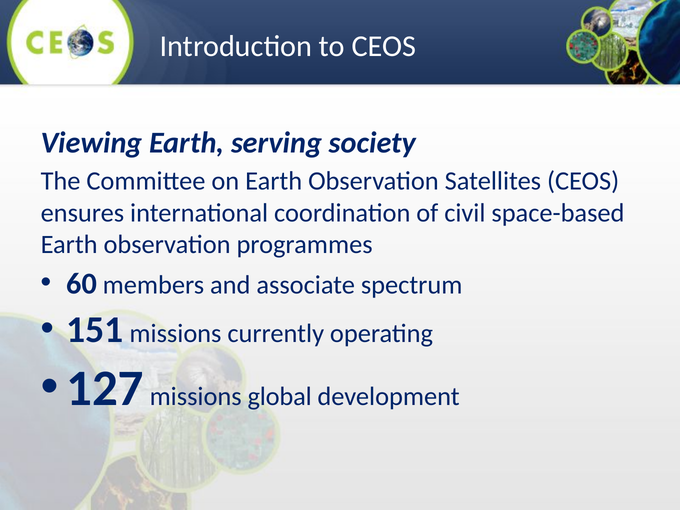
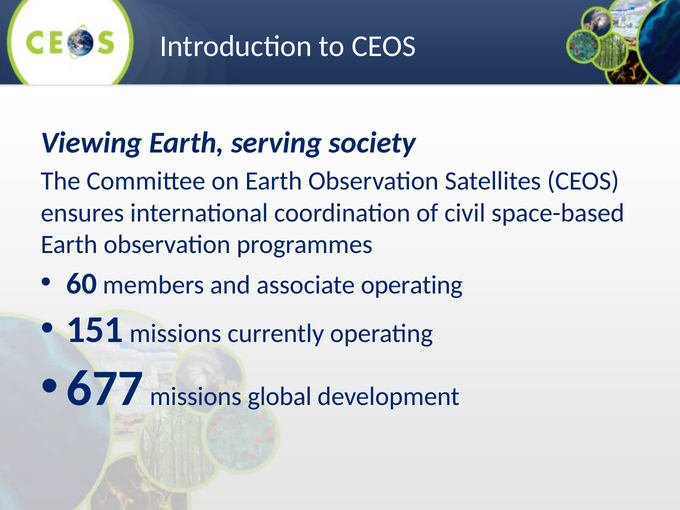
associate spectrum: spectrum -> operating (412, 285)
127: 127 -> 677 (105, 388)
